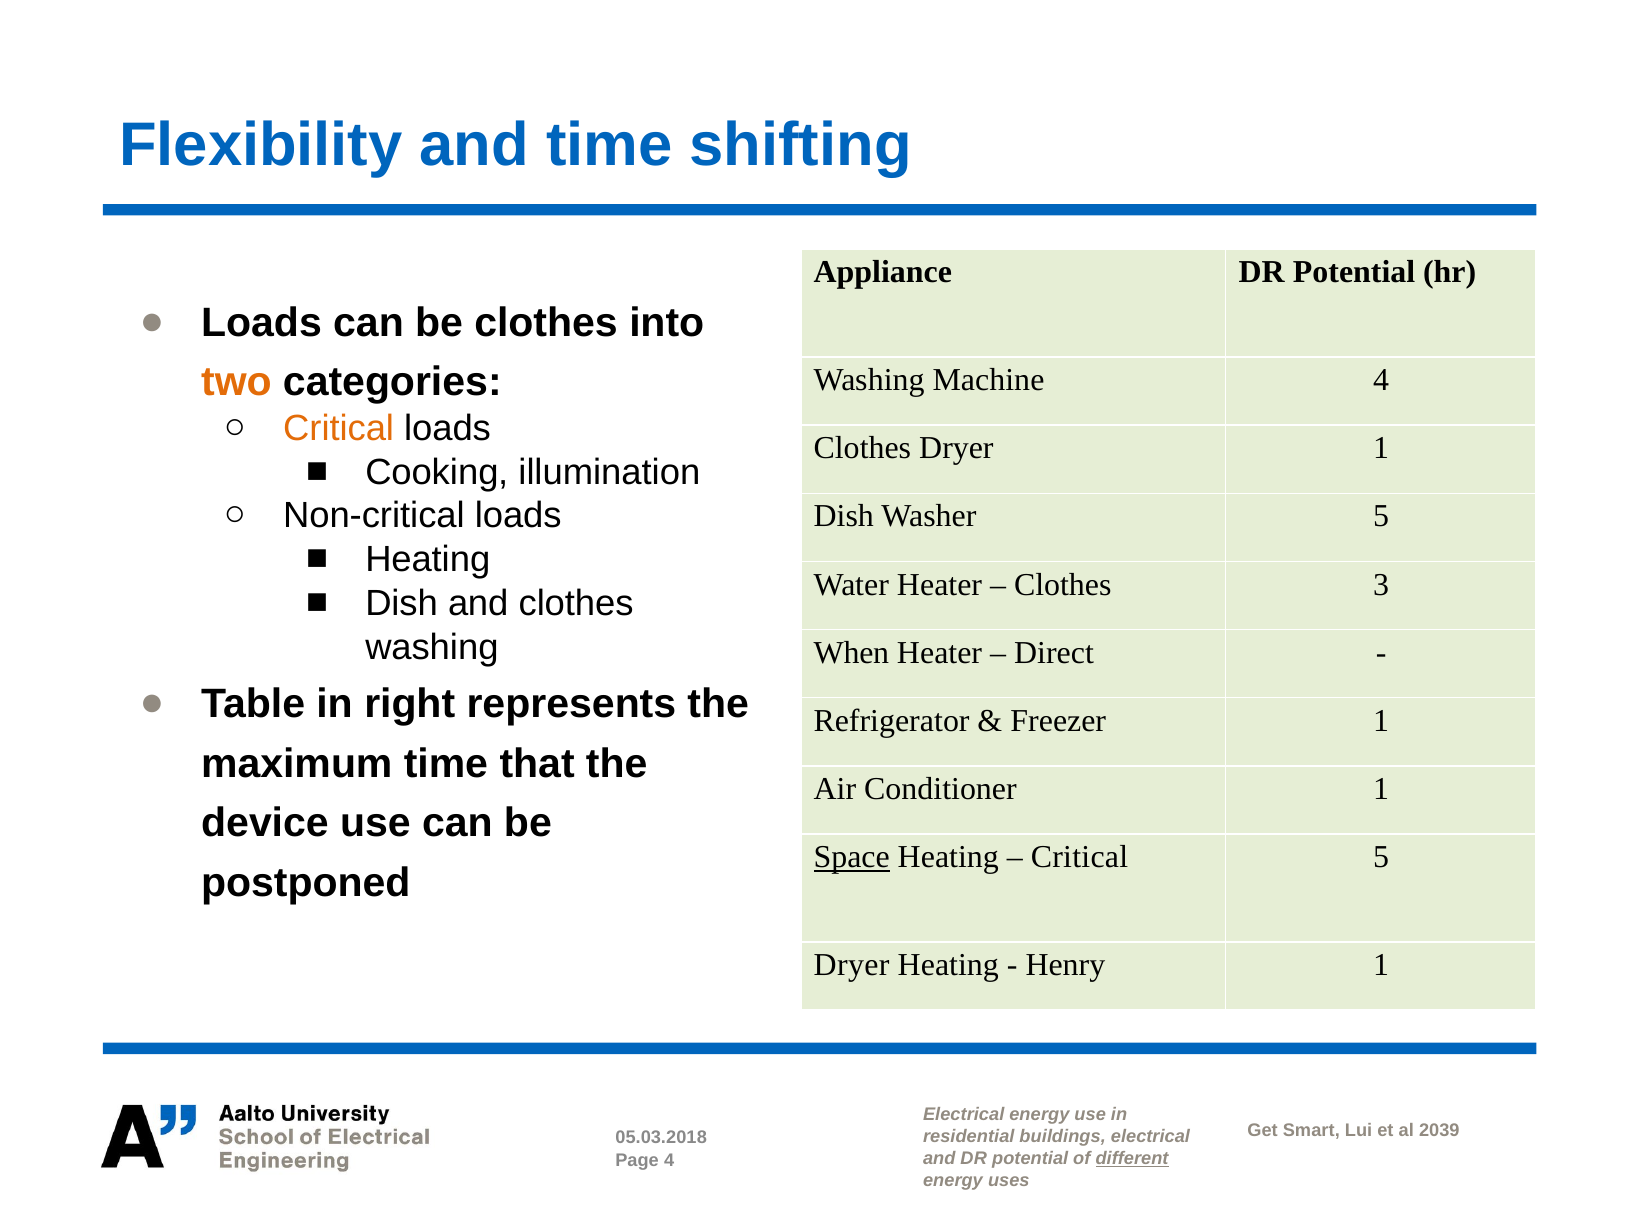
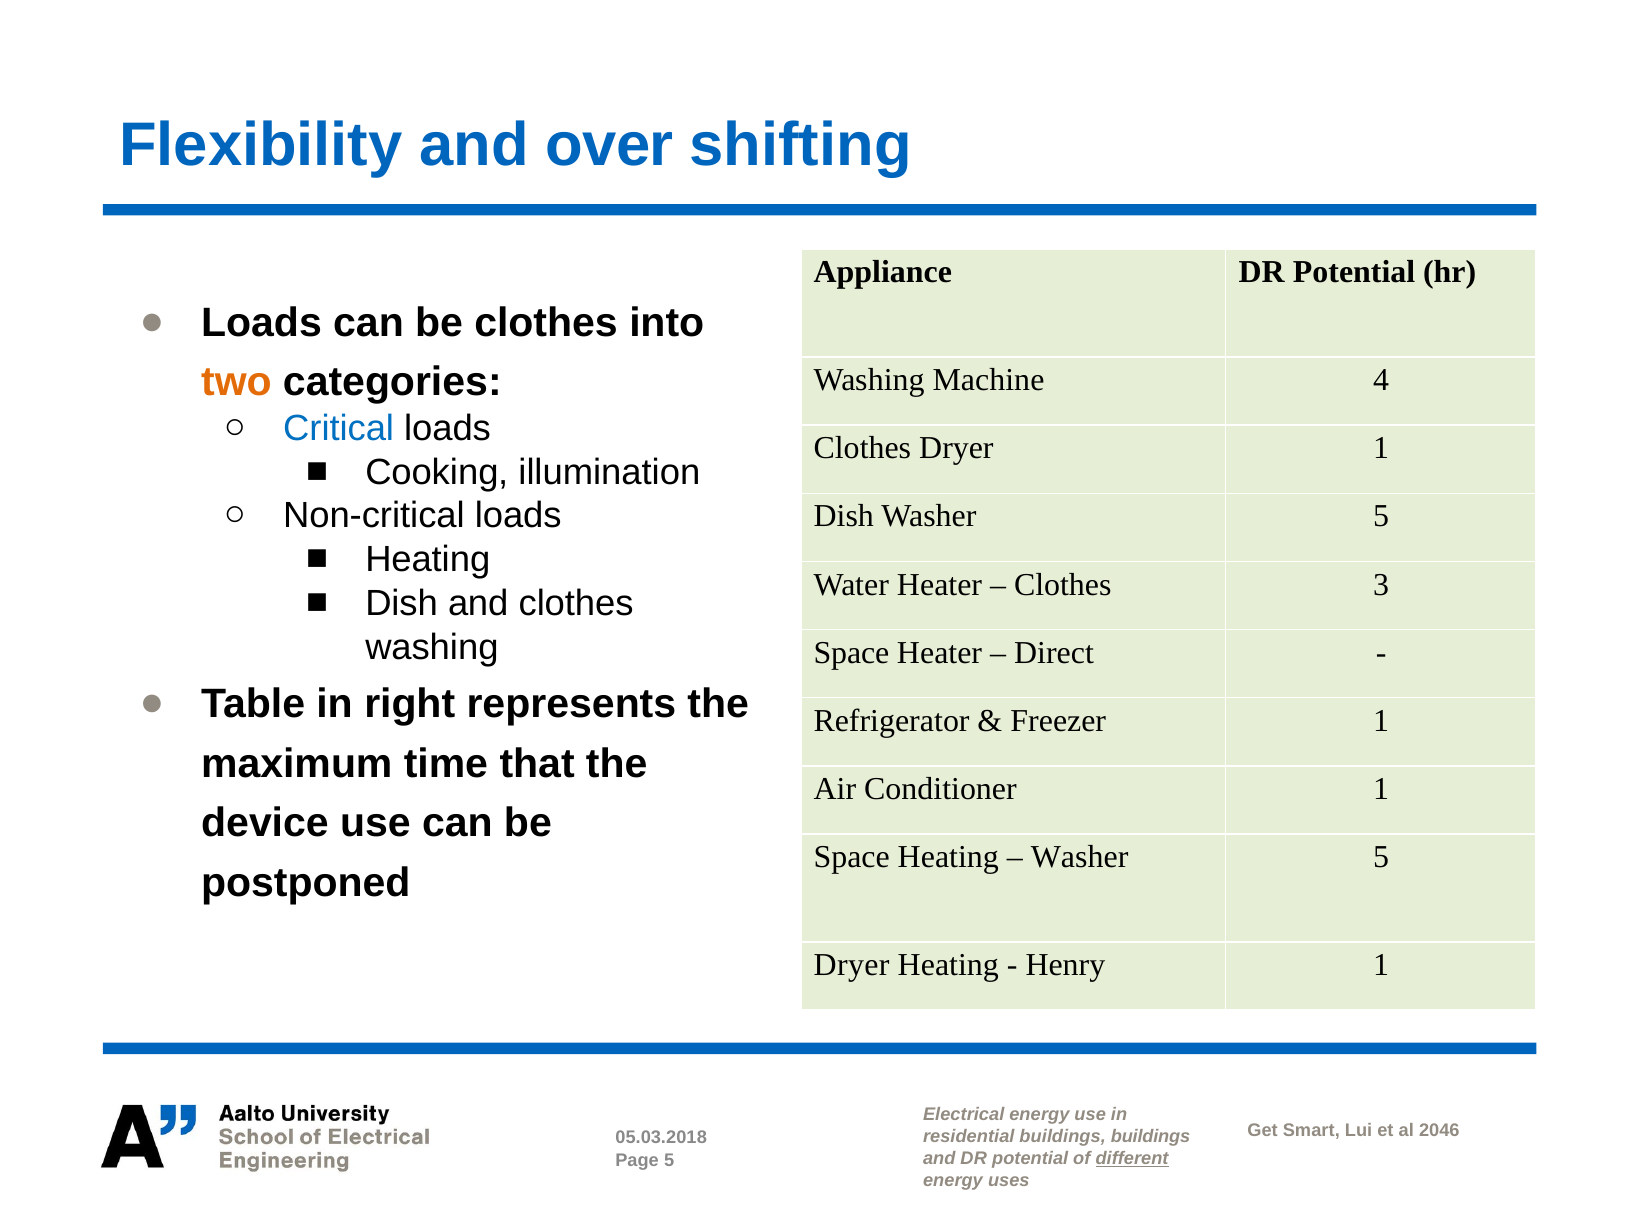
and time: time -> over (610, 145)
Critical colour: orange -> blue (339, 429)
When: When -> Space (851, 653)
Space underline: present -> none (852, 858)
Critical: Critical -> Washer (1080, 858)
2039: 2039 -> 2046 (1439, 1132)
buildings electrical: electrical -> buildings (1151, 1137)
Page 4: 4 -> 5 (669, 1161)
